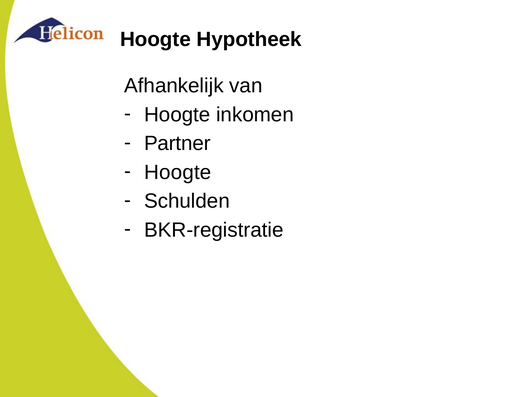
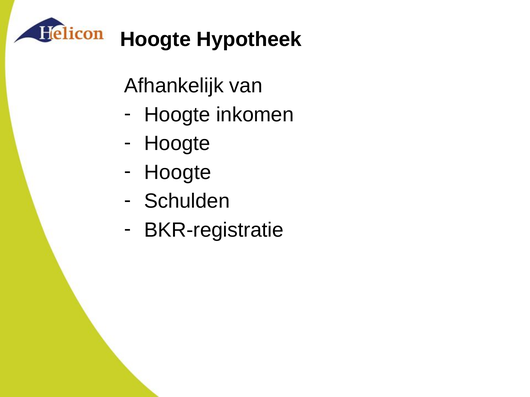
Partner: Partner -> Hoogte (177, 144)
